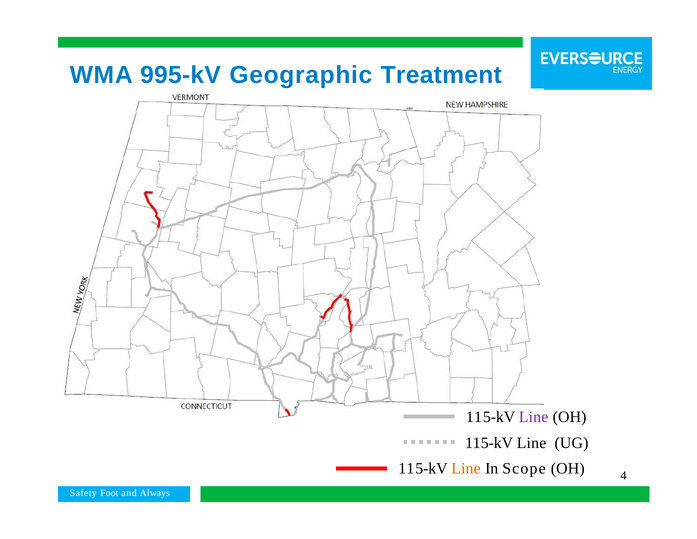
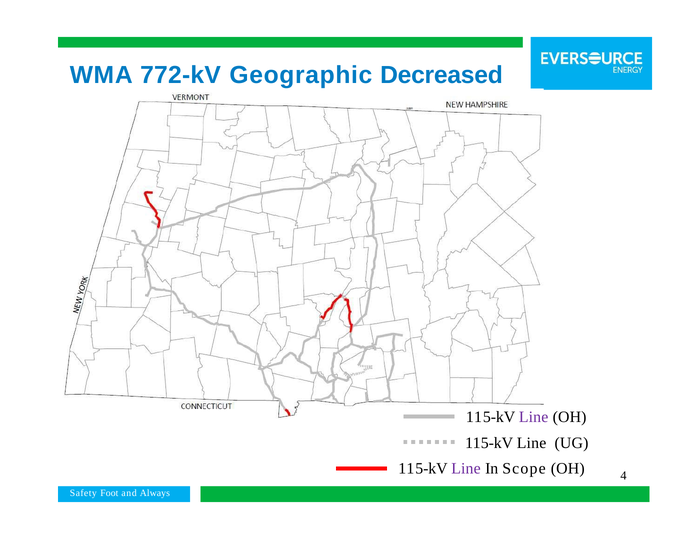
995-kV: 995-kV -> 772-kV (181, 75)
Treatment: Treatment -> Decreased (441, 75)
Line colour: orange -> purple (466, 468)
